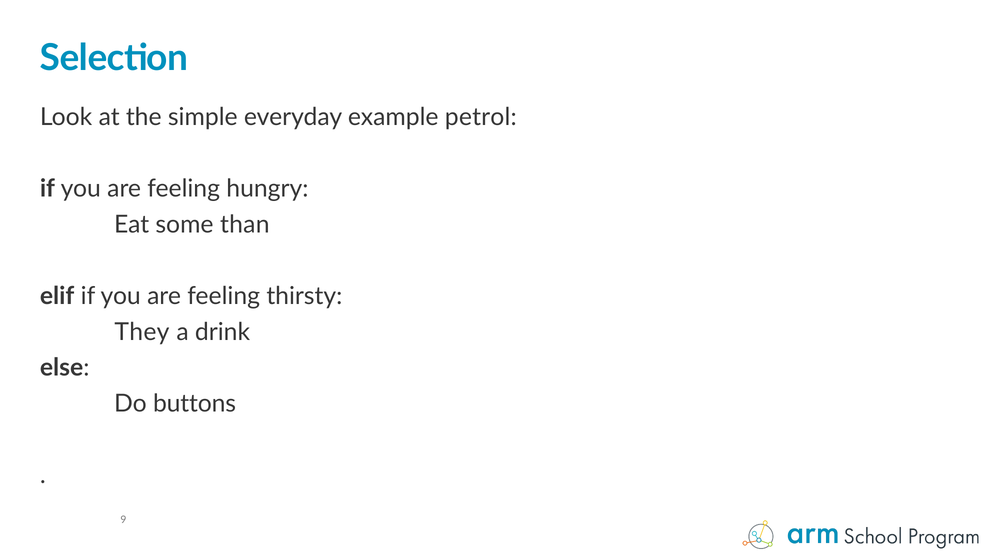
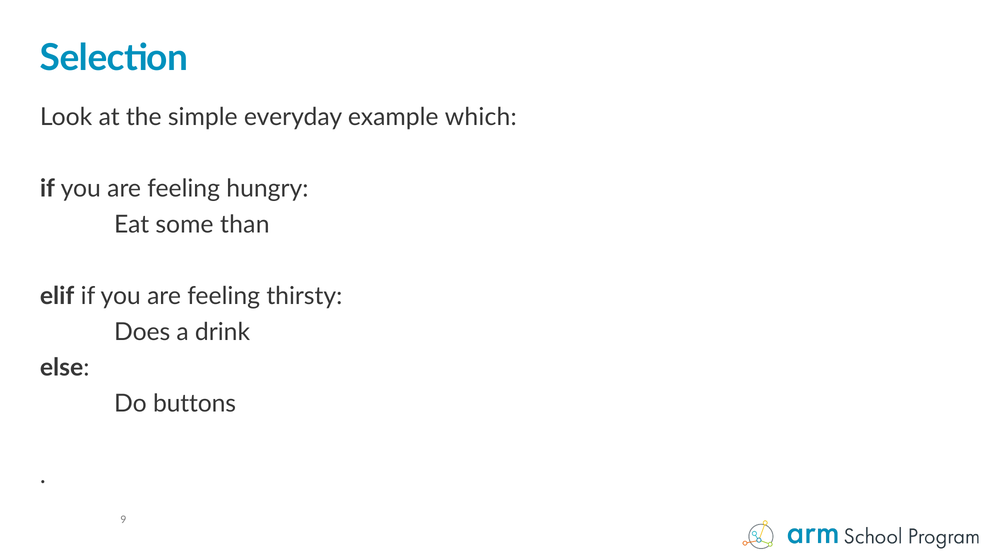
petrol: petrol -> which (481, 117)
They: They -> Does (142, 332)
